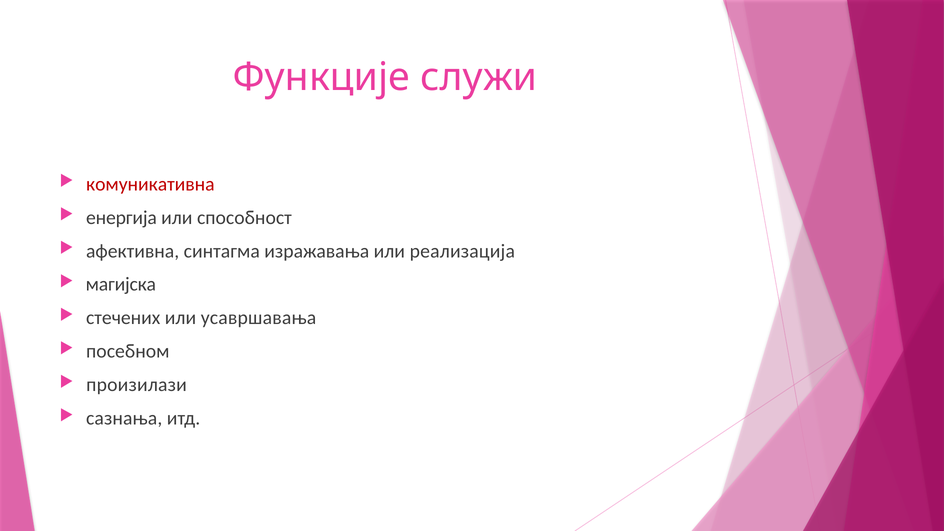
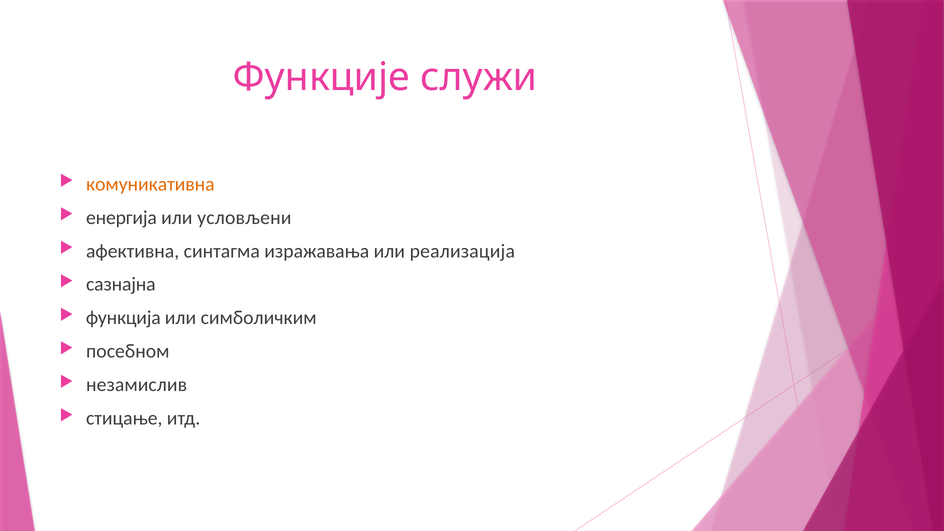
комуникативна colour: red -> orange (150, 184)
способност: способност -> условљени (244, 218)
магијска: магијска -> сазнајна (121, 284)
стечених: стечених -> функција (123, 318)
усавршавања: усавршавања -> симболичким (259, 318)
произилази: произилази -> незамислив (137, 385)
сазнања: сазнања -> стицање (124, 418)
